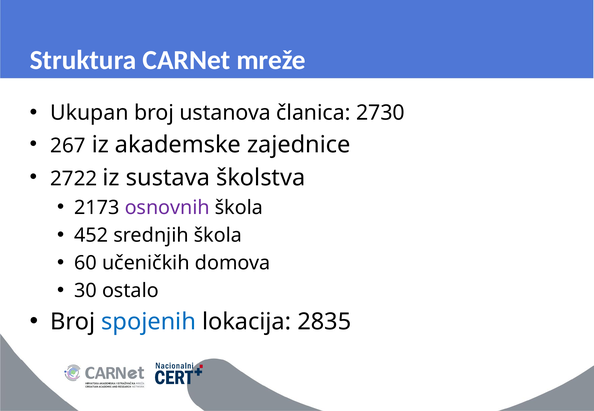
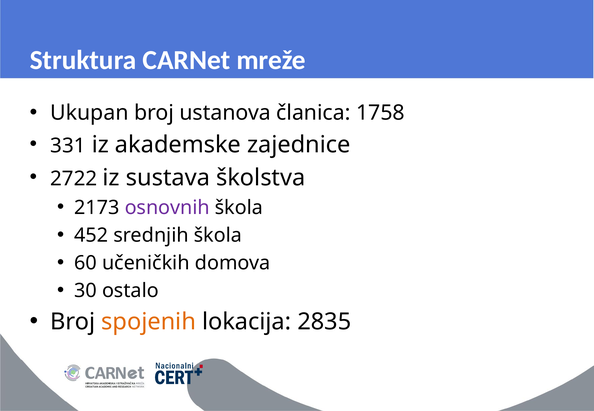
2730: 2730 -> 1758 (380, 113)
267: 267 -> 331 (68, 146)
spojenih colour: blue -> orange (149, 322)
